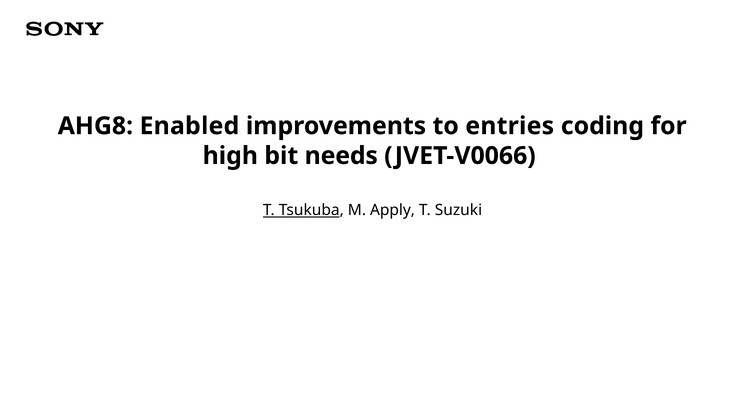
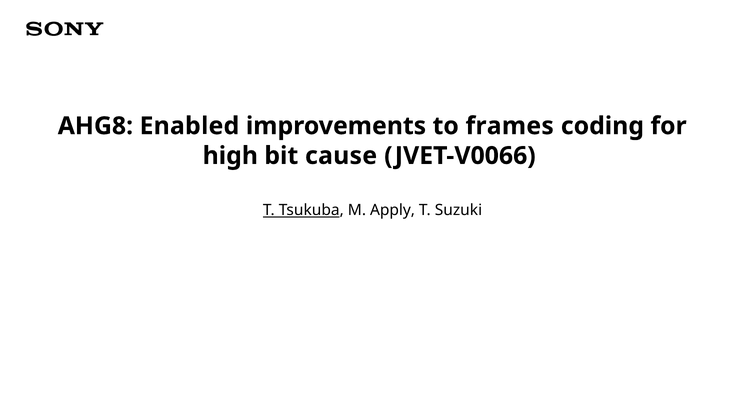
entries: entries -> frames (510, 126)
needs: needs -> cause (341, 156)
